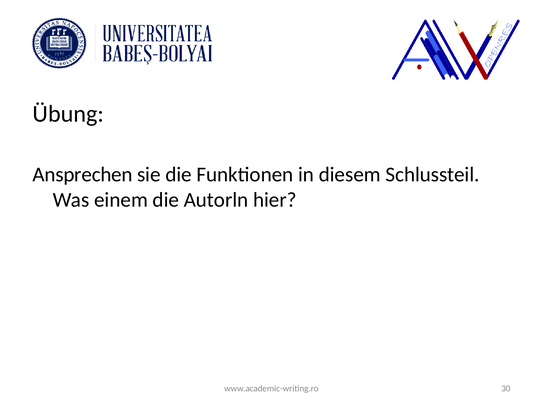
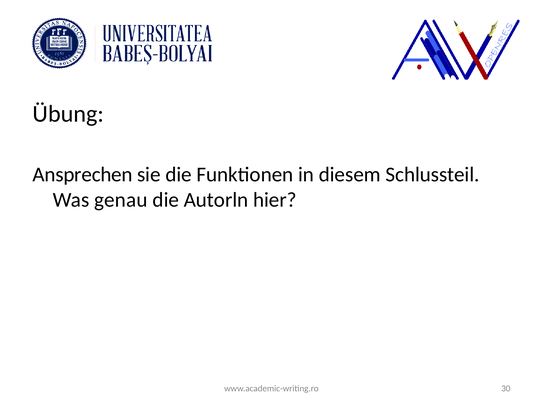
einem: einem -> genau (121, 200)
